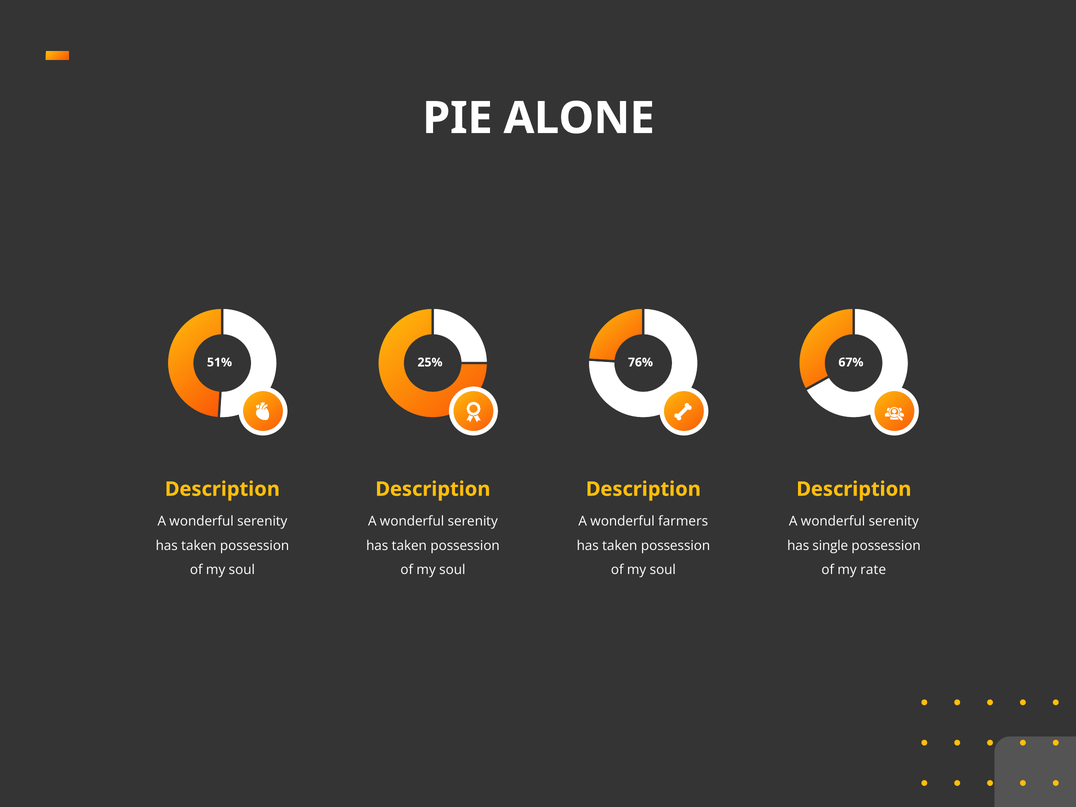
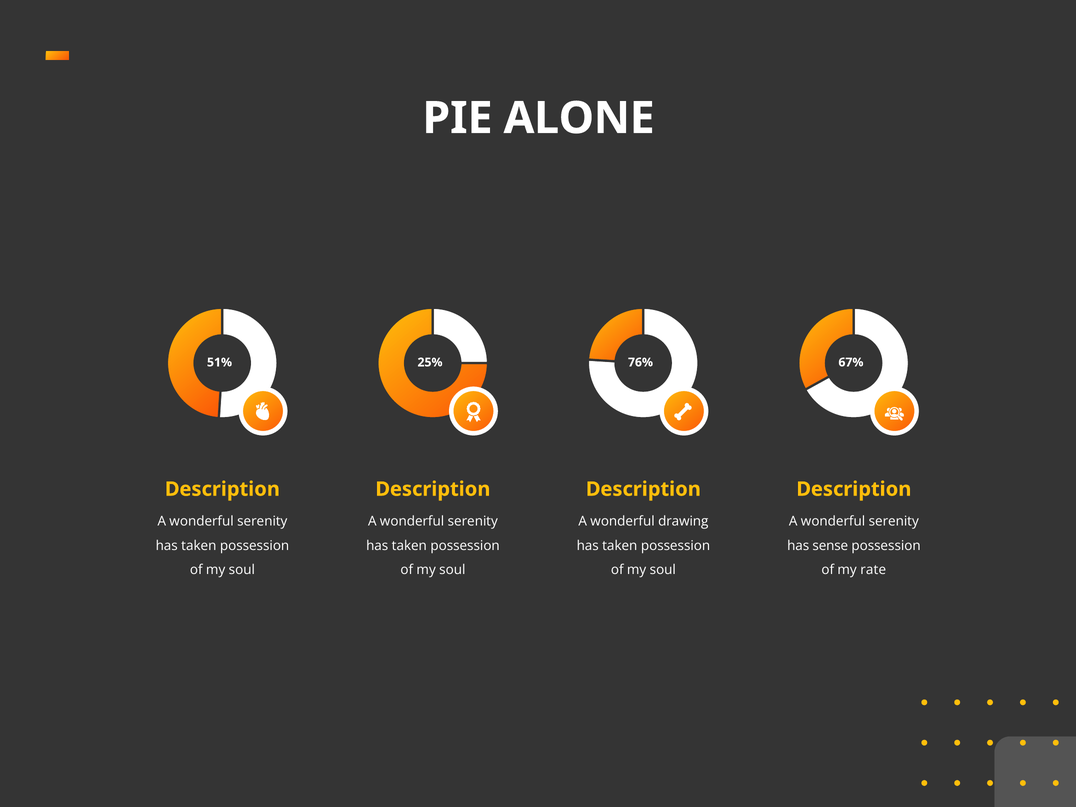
farmers: farmers -> drawing (683, 521)
single: single -> sense (830, 546)
